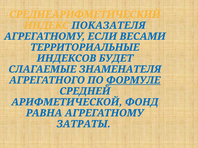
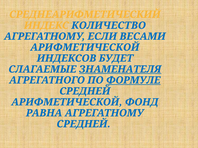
ПОКАЗАТЕЛЯ: ПОКАЗАТЕЛЯ -> КОЛИЧЕСТВО (109, 26)
ТЕРРИТОРИАЛЬНЫЕ: ТЕРРИТОРИАЛЬНЫЕ -> АРИФМЕТИЧЕСКОЙ (85, 47)
ЗНАМЕНАТЕЛЯ underline: none -> present (120, 69)
ЗАТРАТЫ: ЗАТРАТЫ -> СРЕДНЕЙ (84, 124)
